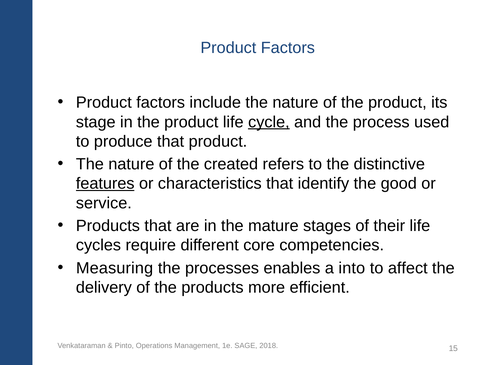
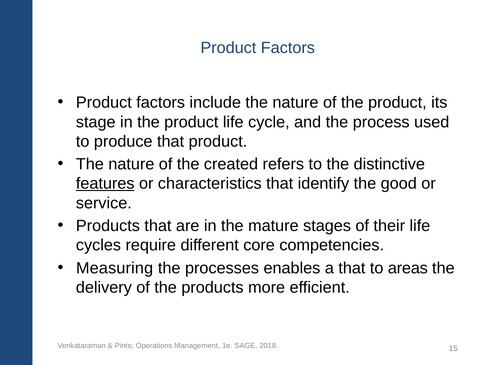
cycle underline: present -> none (269, 122)
a into: into -> that (352, 268)
affect: affect -> areas (408, 268)
